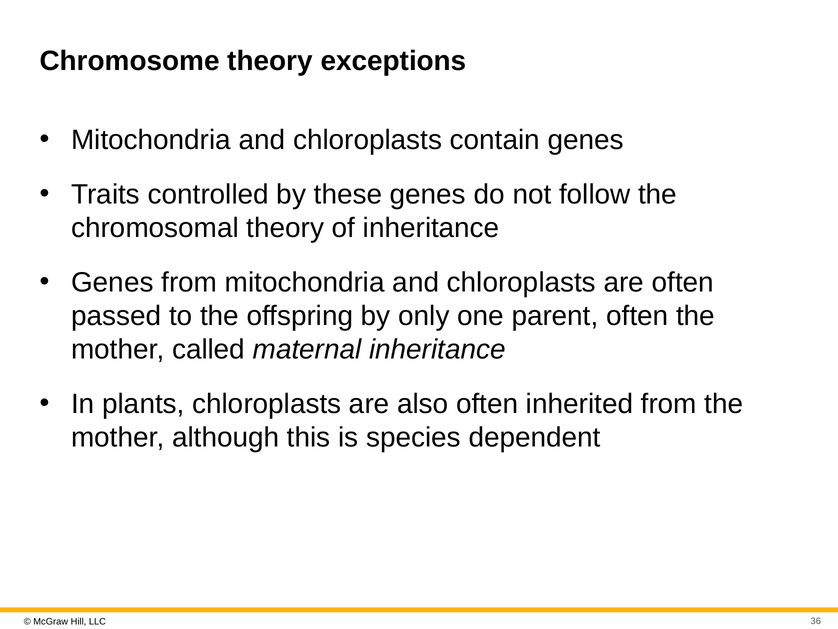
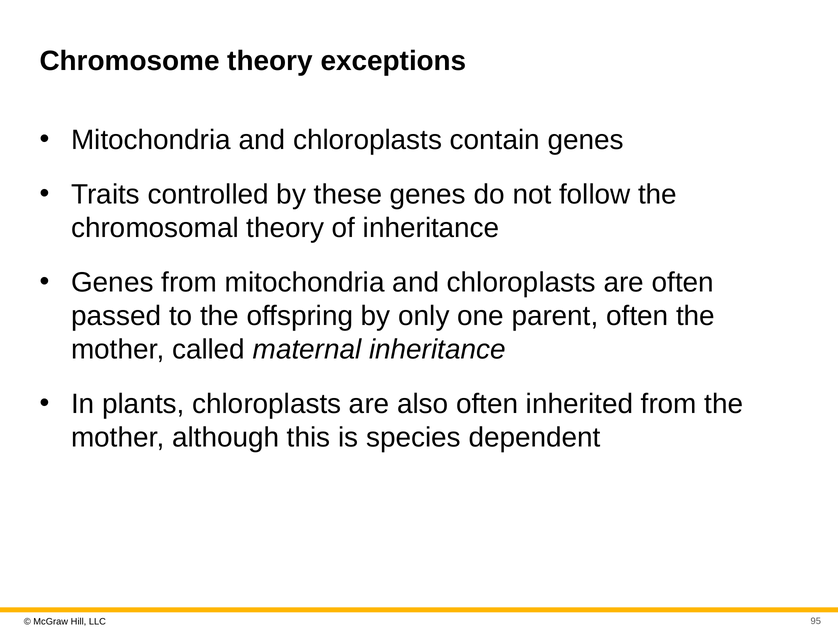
36: 36 -> 95 (816, 621)
